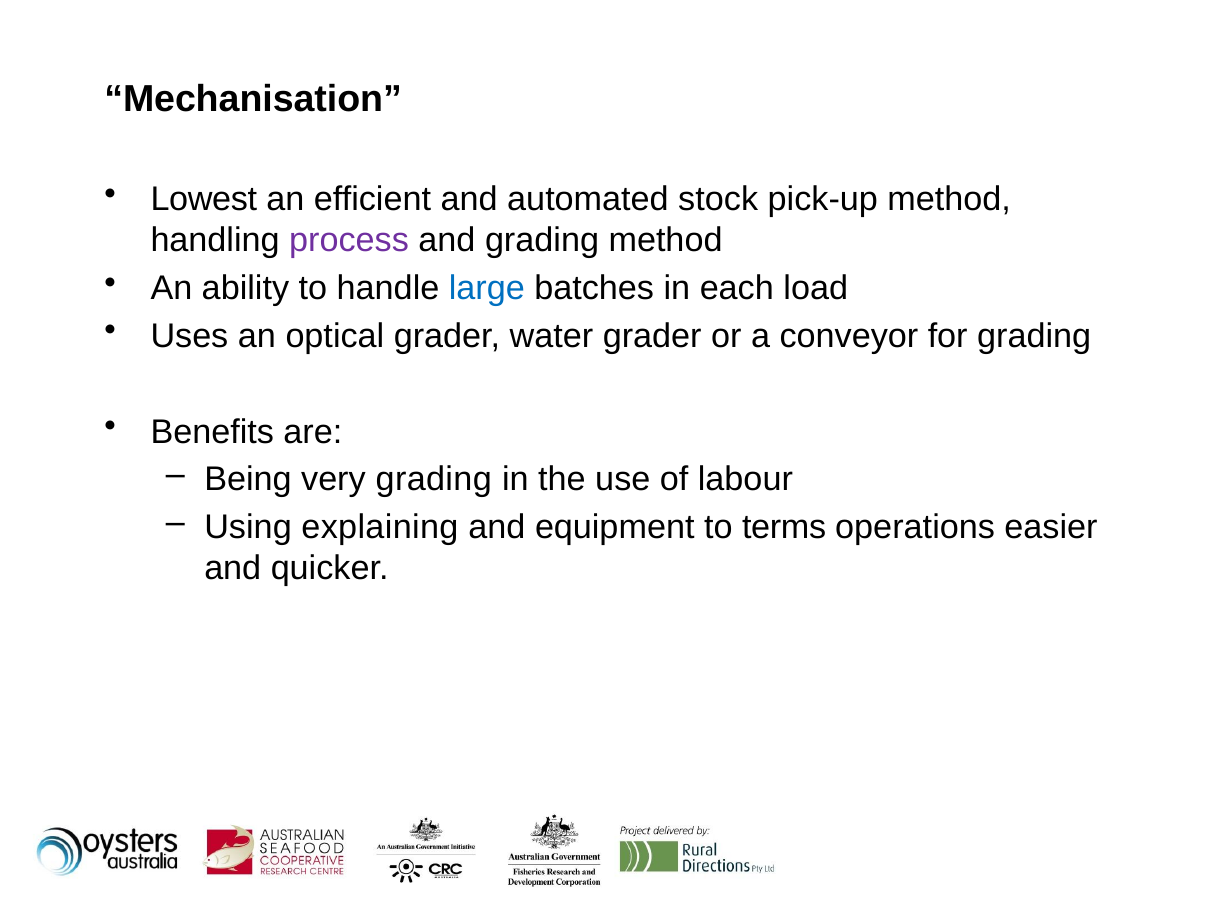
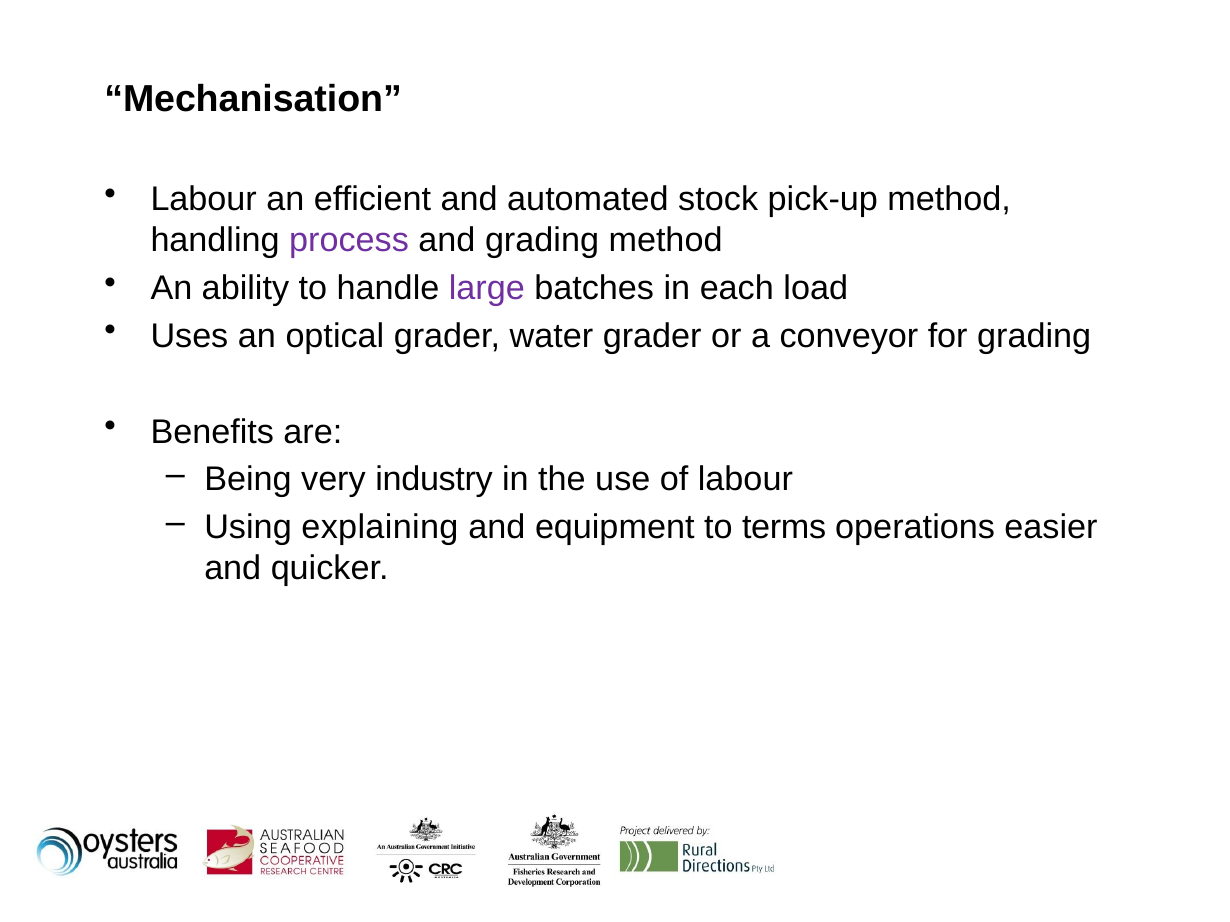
Lowest: Lowest -> Labour (204, 200)
large colour: blue -> purple (487, 289)
very grading: grading -> industry (434, 480)
